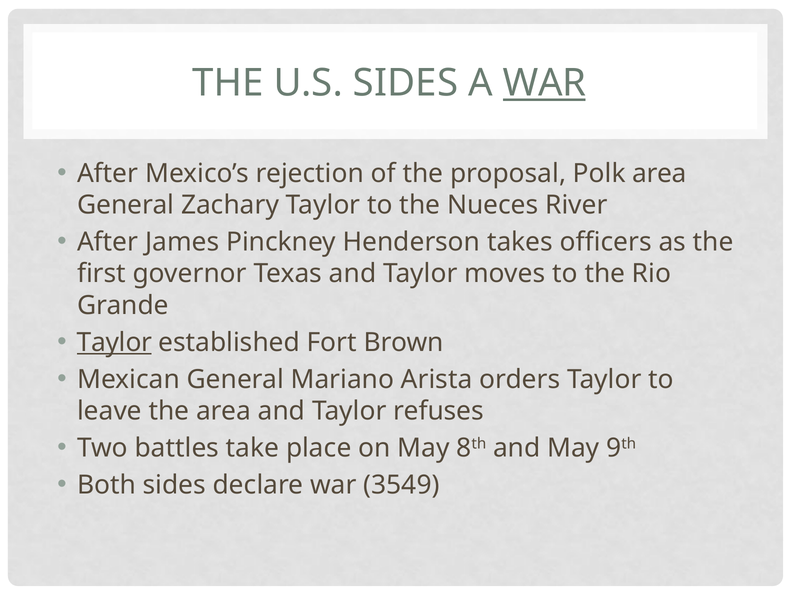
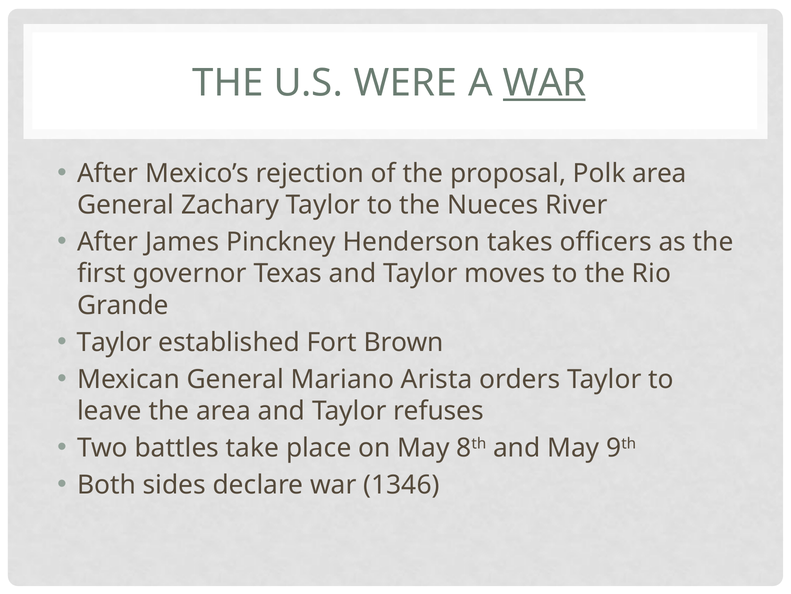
U.S SIDES: SIDES -> WERE (405, 83)
Taylor underline: present -> none (114, 342)
3549: 3549 -> 1346 (401, 484)
